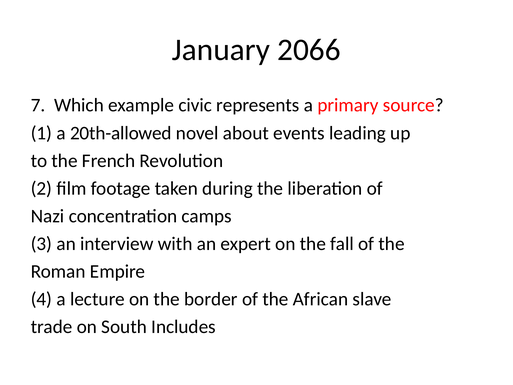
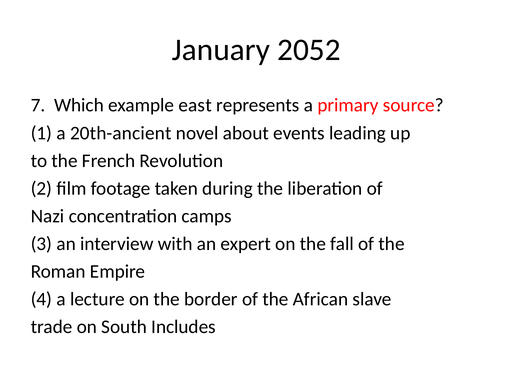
2066: 2066 -> 2052 (309, 50)
civic: civic -> east (195, 105)
20th-allowed: 20th-allowed -> 20th-ancient (121, 133)
